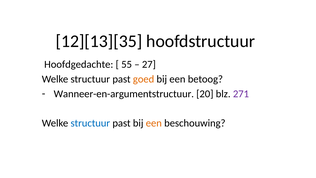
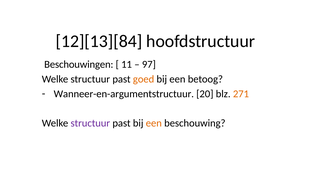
12][13][35: 12][13][35 -> 12][13][84 (99, 41)
Hoofdgedachte: Hoofdgedachte -> Beschouwingen (79, 64)
55: 55 -> 11 (127, 64)
27: 27 -> 97 (149, 64)
271 colour: purple -> orange (241, 94)
structuur colour: blue -> purple (90, 123)
